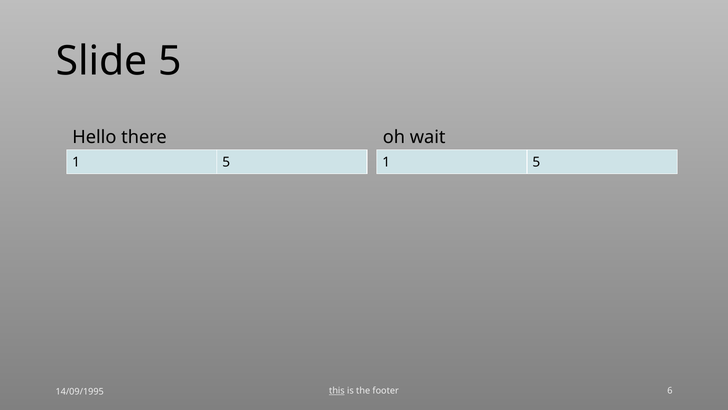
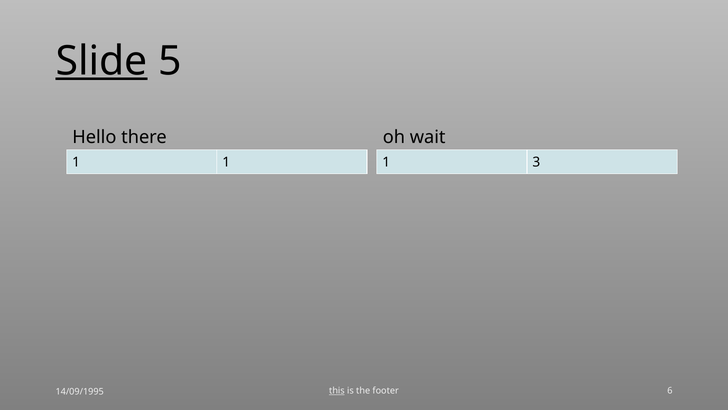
Slide underline: none -> present (102, 61)
5: 5 -> 1 (226, 162)
5: 5 -> 3 (536, 162)
